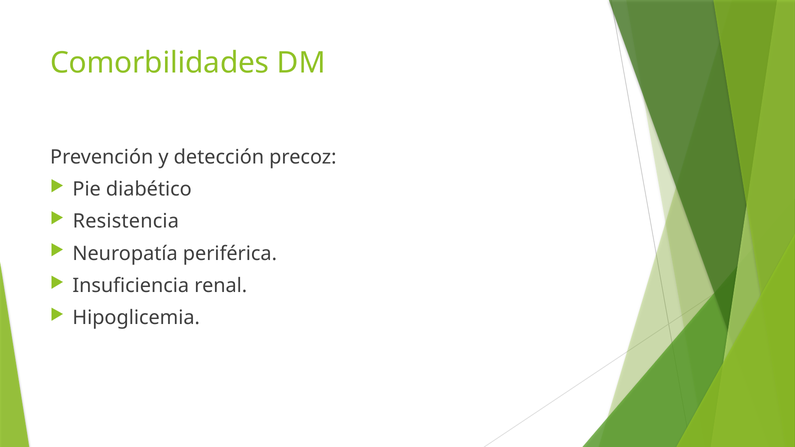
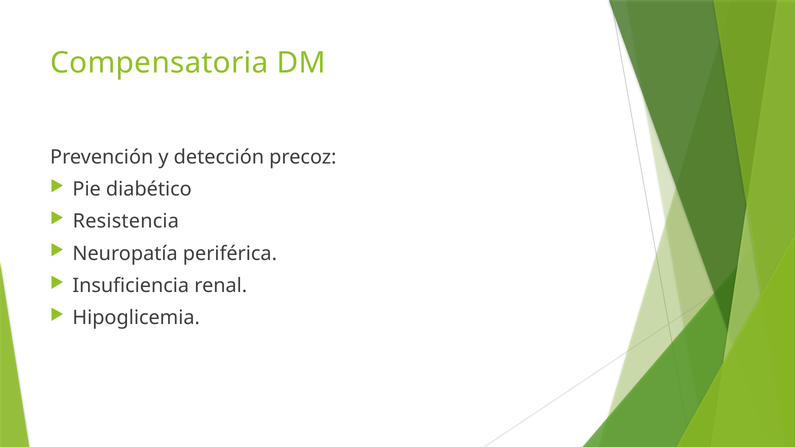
Comorbilidades: Comorbilidades -> Compensatoria (159, 63)
